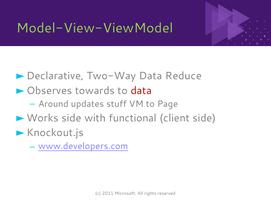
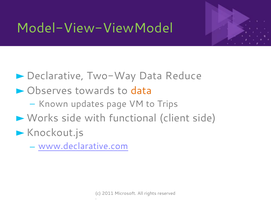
data colour: red -> orange (141, 91)
Around: Around -> Known (53, 104)
stuff: stuff -> page (116, 104)
Page: Page -> Trips (168, 104)
www.developers.com: www.developers.com -> www.declarative.com (83, 146)
